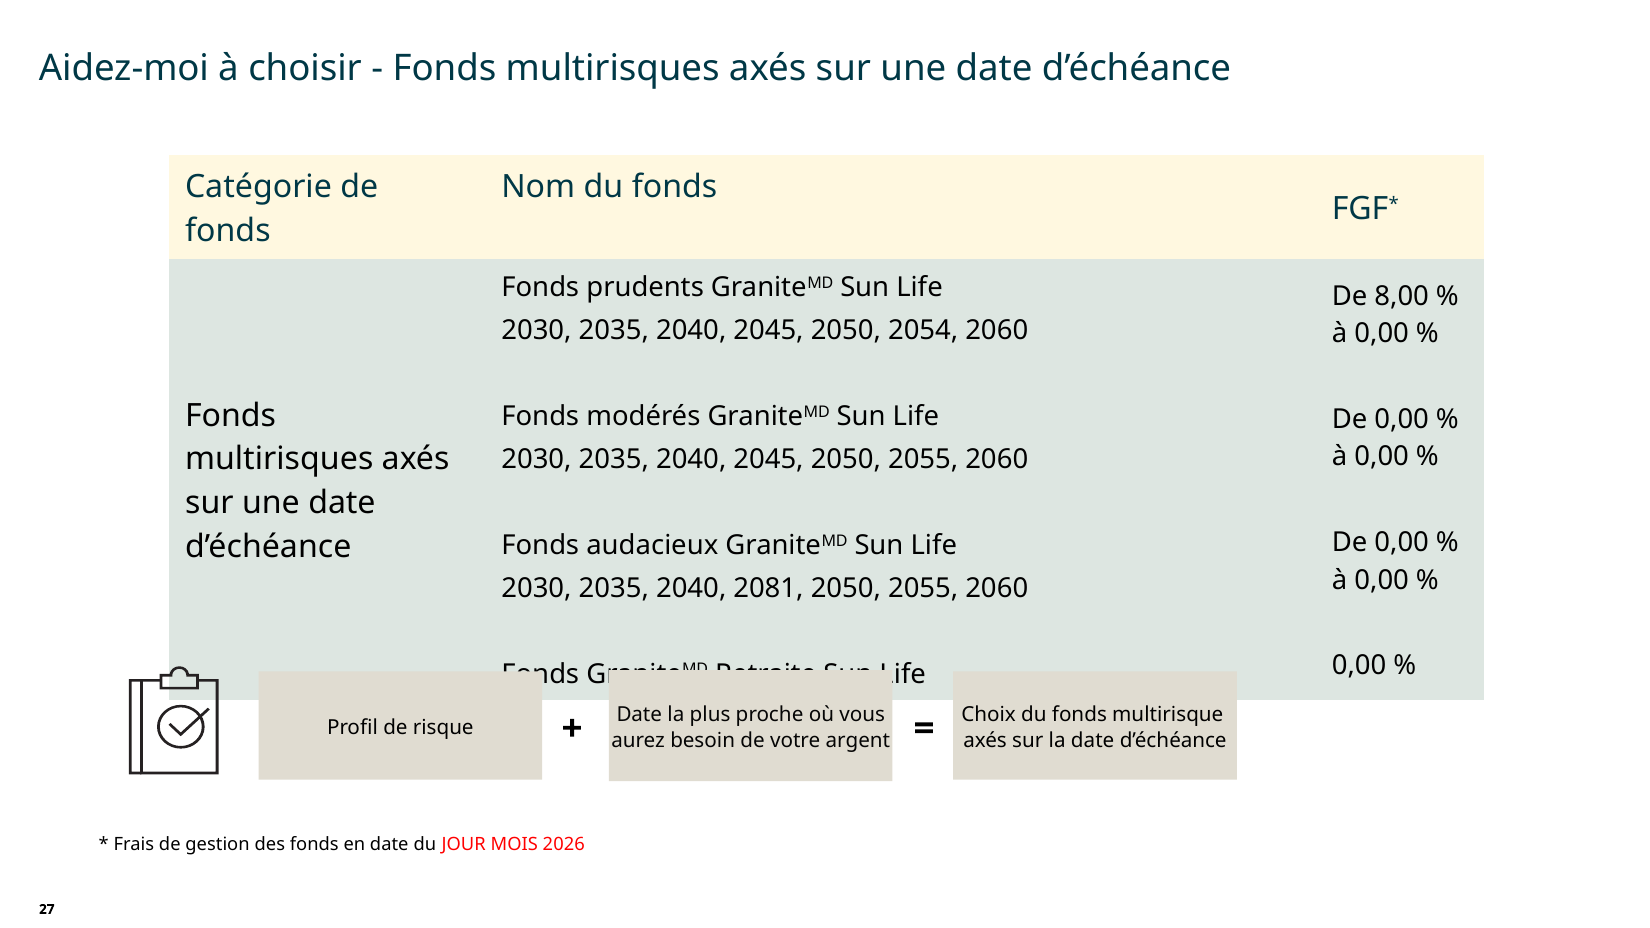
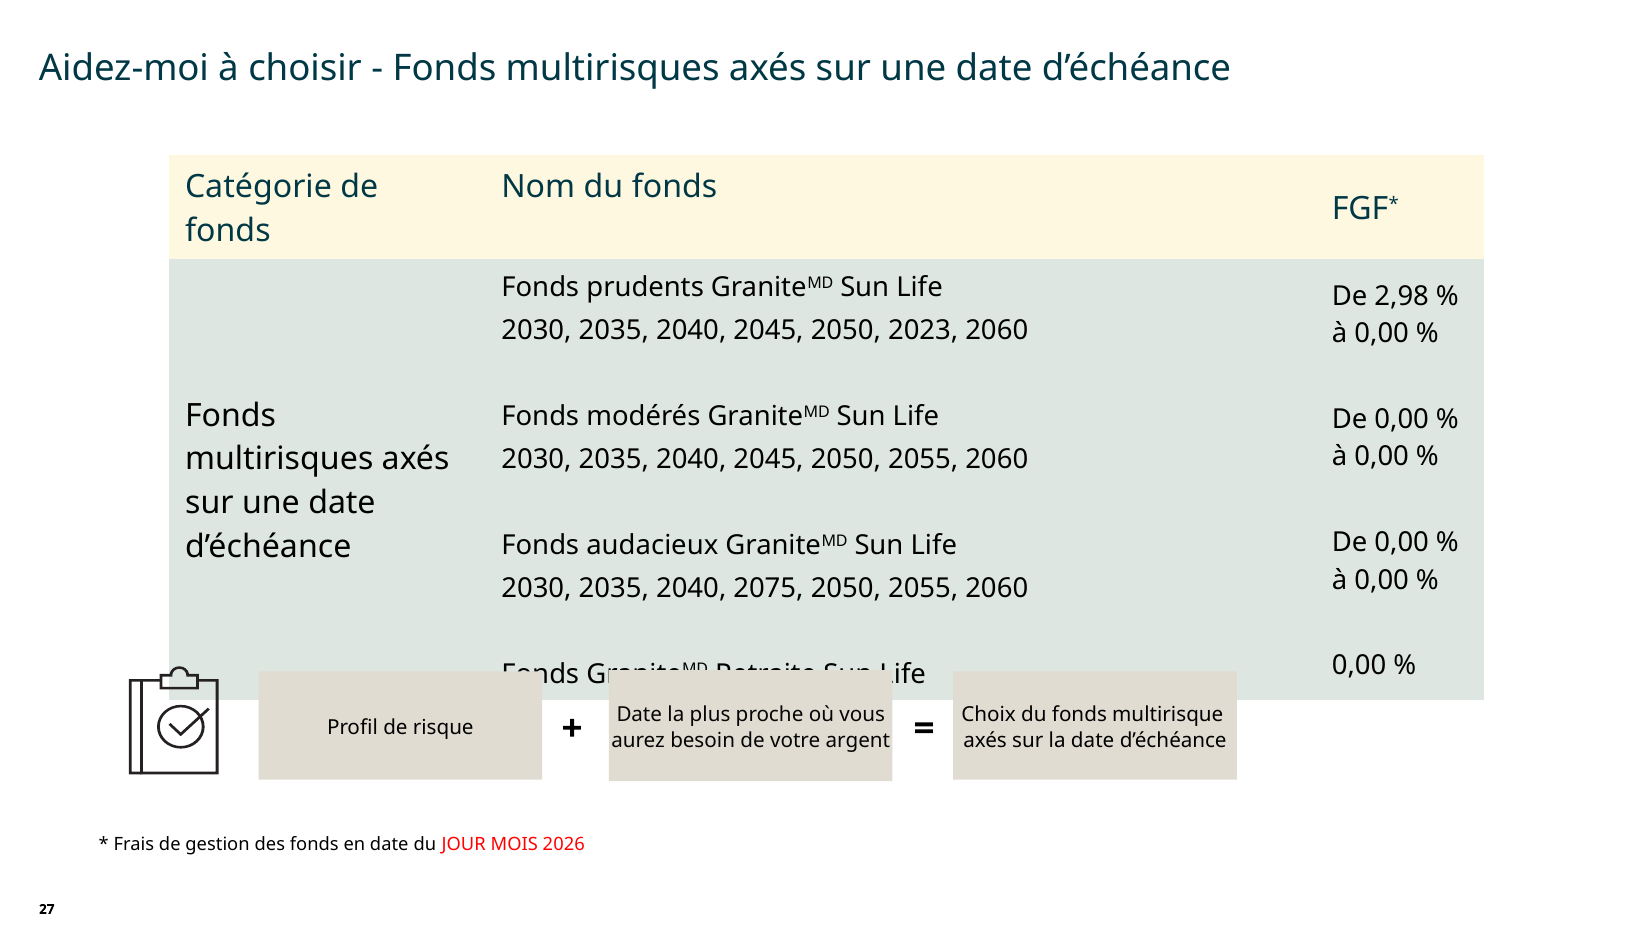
8,00: 8,00 -> 2,98 (1402, 296)
2054: 2054 -> 2023 (923, 331)
2081: 2081 -> 2075 (768, 588)
